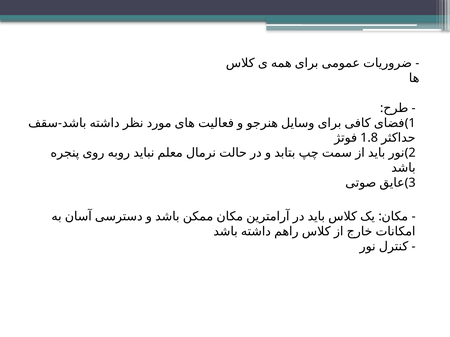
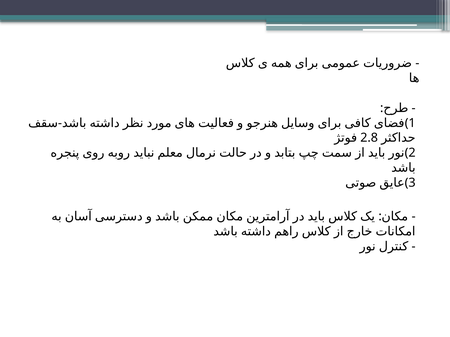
1.8: 1.8 -> 2.8 (369, 138)
